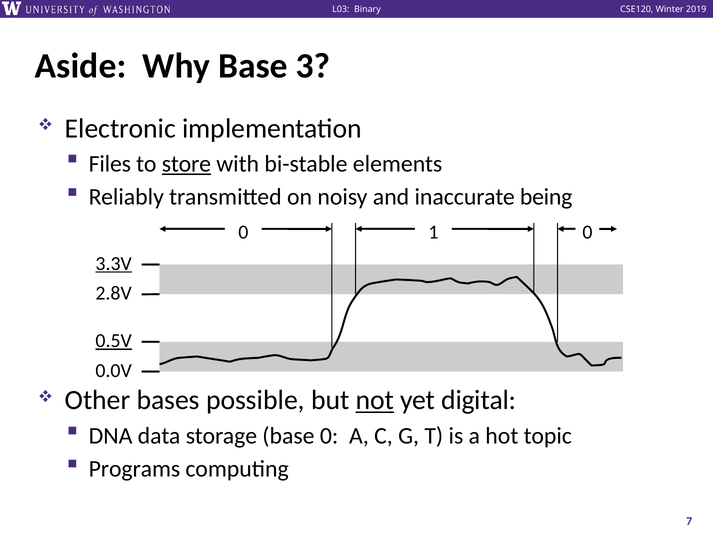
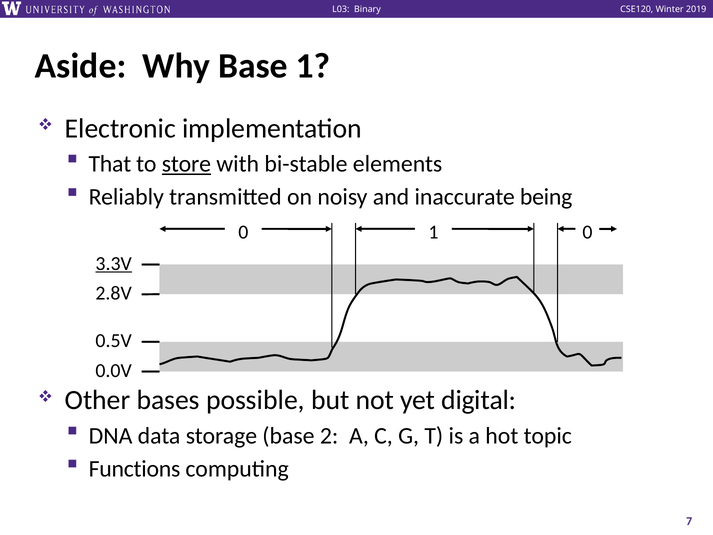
Base 3: 3 -> 1 (313, 66)
Files: Files -> That (110, 164)
0.5V underline: present -> none (114, 341)
not underline: present -> none (375, 400)
base 0: 0 -> 2 (329, 435)
Programs: Programs -> Functions (135, 469)
